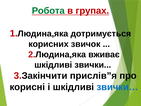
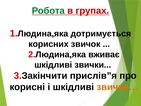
звички… colour: blue -> orange (117, 87)
